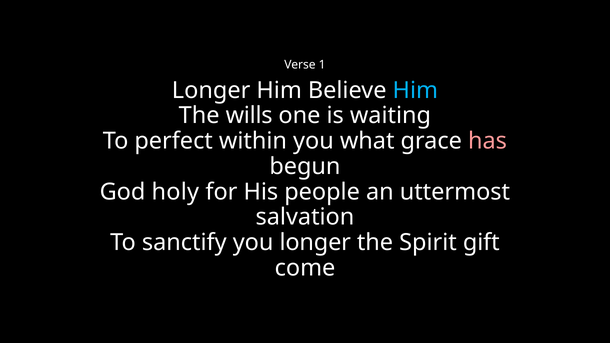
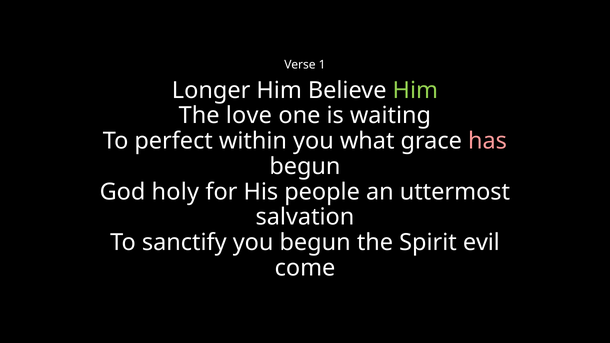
Him colour: light blue -> light green (415, 90)
wills: wills -> love (249, 116)
you longer: longer -> begun (315, 243)
gift: gift -> evil (481, 243)
